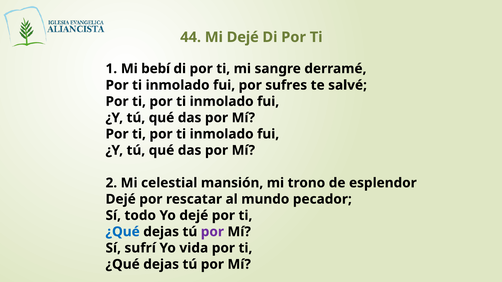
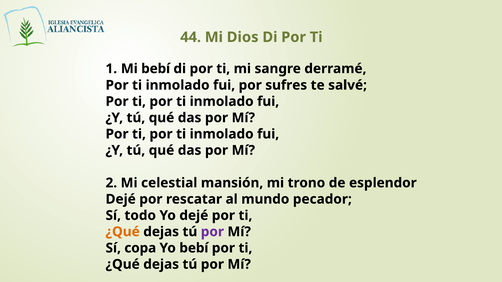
Mi Dejé: Dejé -> Dios (243, 37)
¿Qué colour: blue -> orange (123, 232)
sufrí: sufrí -> copa (140, 248)
Yo vida: vida -> bebí (194, 248)
